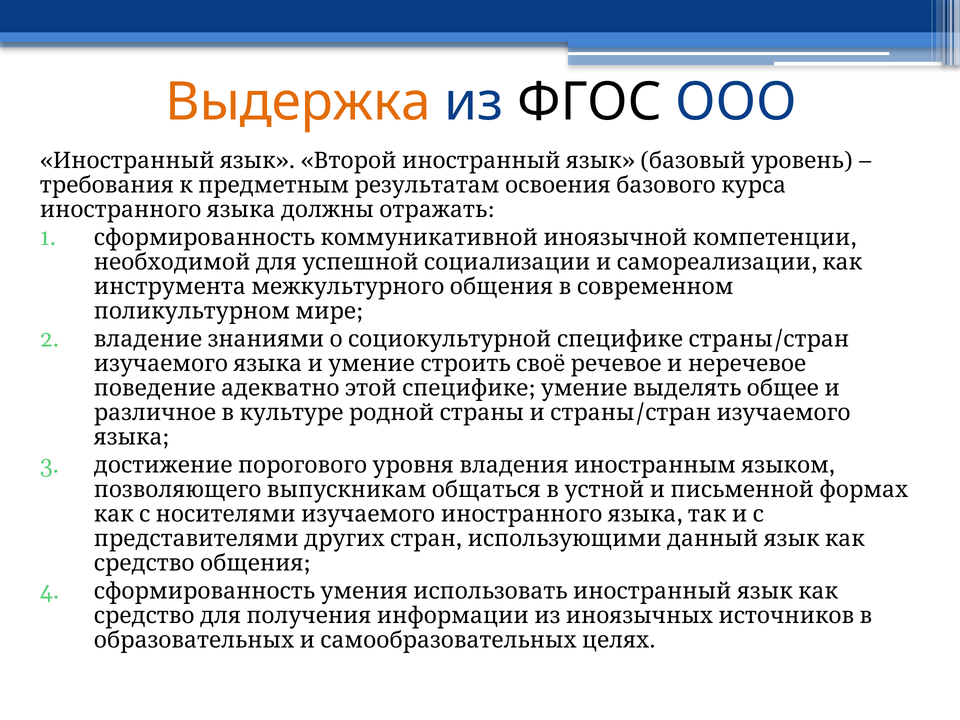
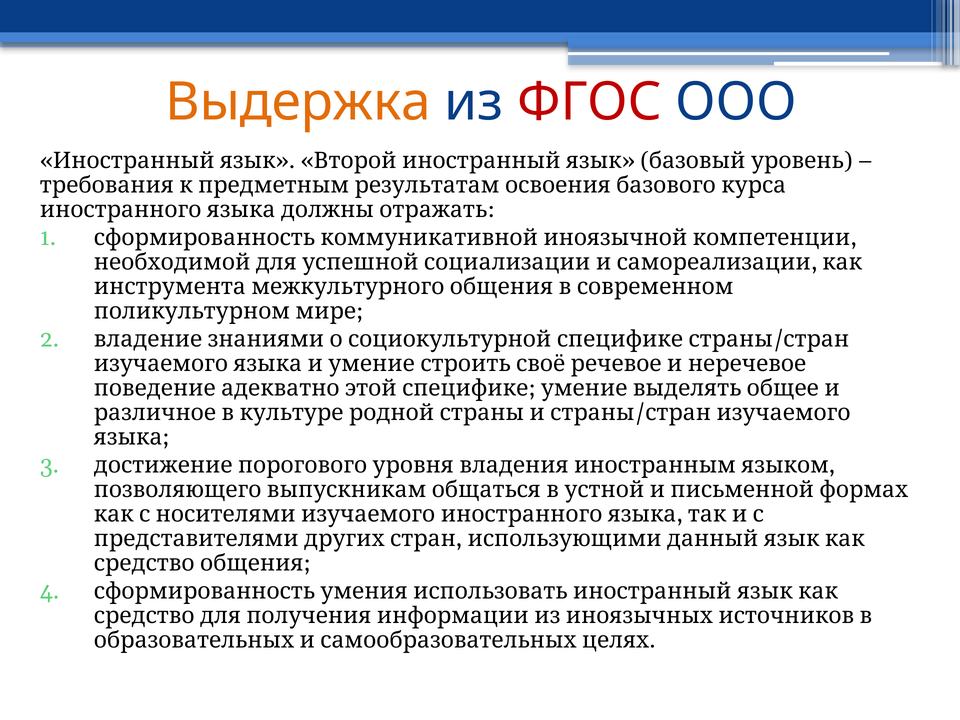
ФГОС colour: black -> red (590, 102)
